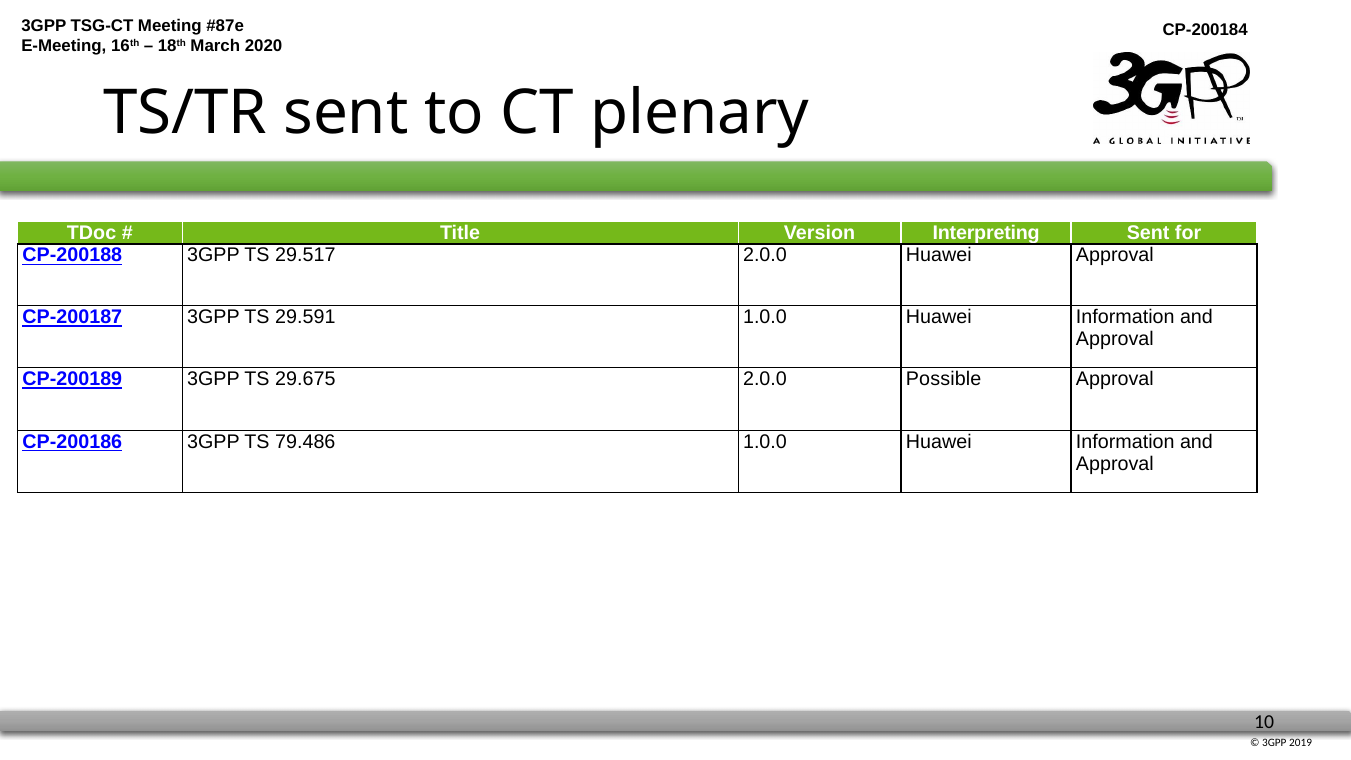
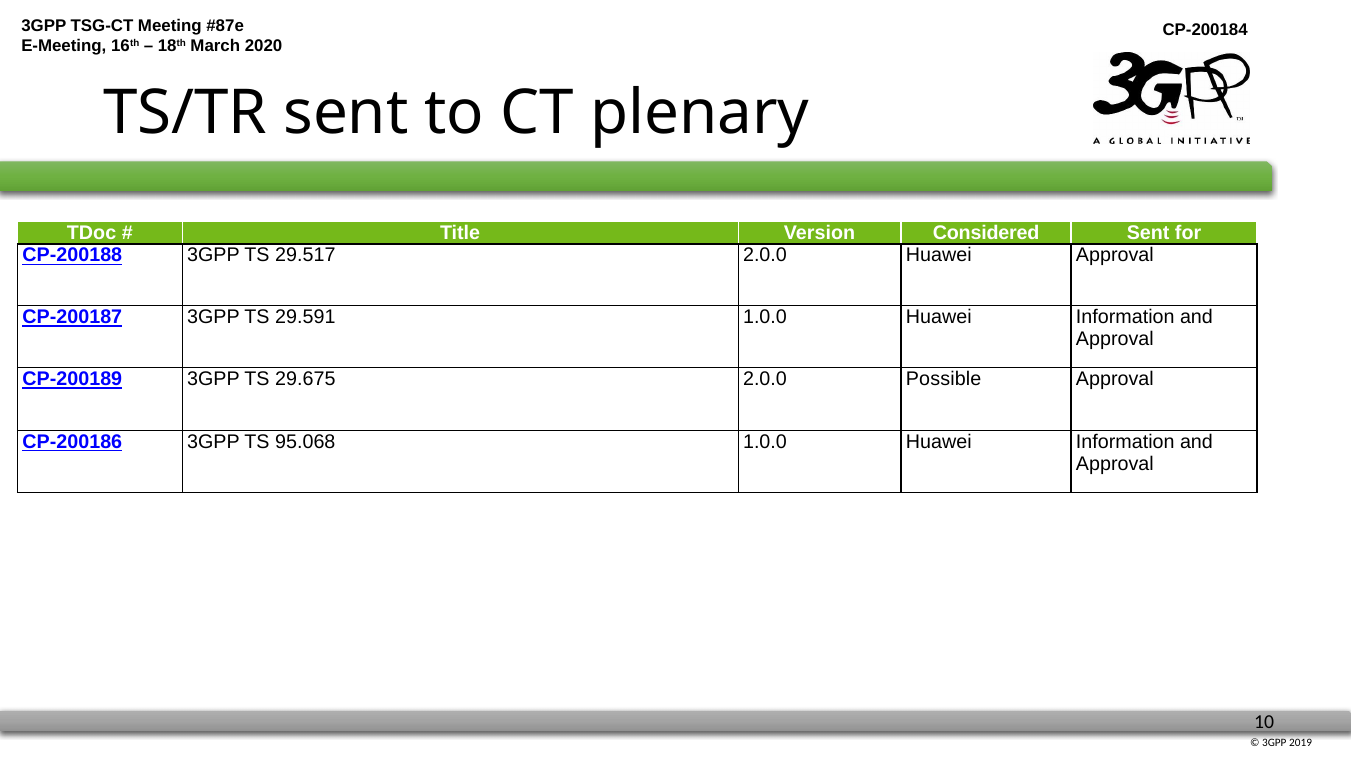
Interpreting: Interpreting -> Considered (986, 233)
79.486: 79.486 -> 95.068 (305, 442)
